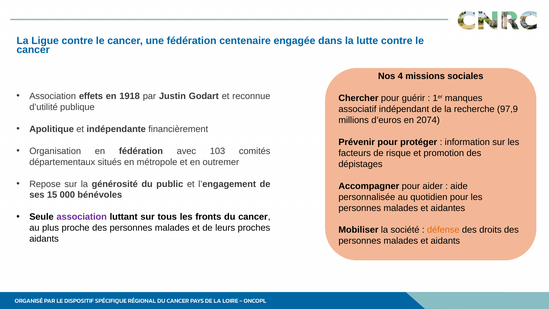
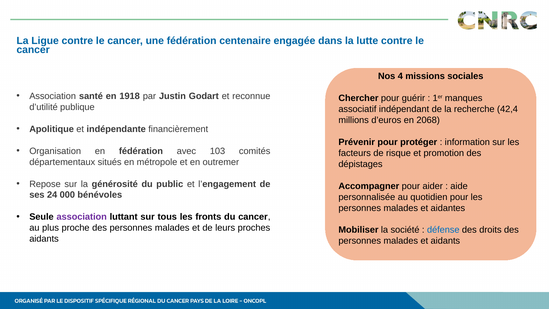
effets: effets -> santé (91, 96)
97,9: 97,9 -> 42,4 (507, 109)
2074: 2074 -> 2068 (428, 120)
15: 15 -> 24 (52, 195)
défense colour: orange -> blue (443, 230)
